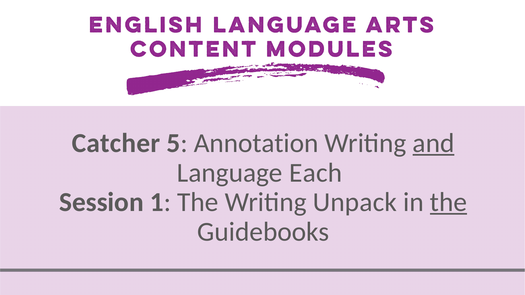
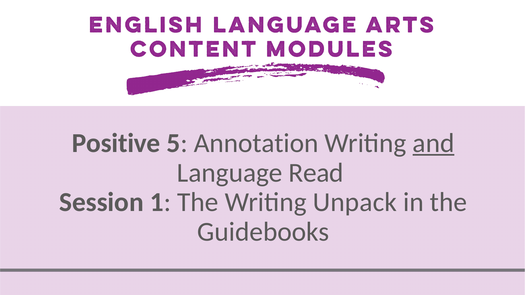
Catcher: Catcher -> Positive (116, 143)
Each: Each -> Read (316, 173)
the underline: present -> none (449, 202)
